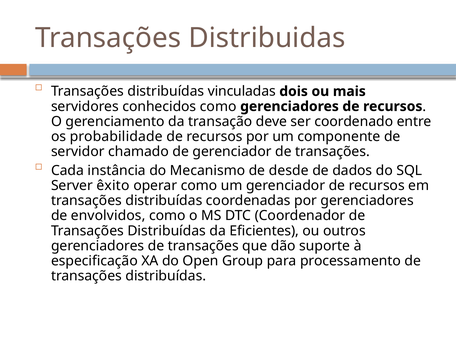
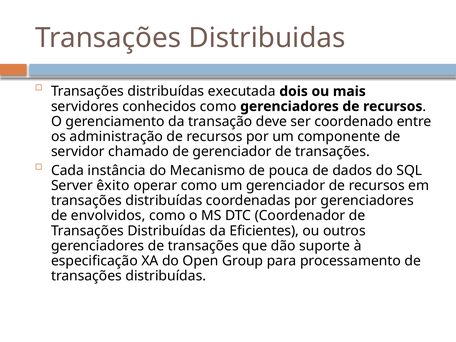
vinculadas: vinculadas -> executada (242, 91)
probabilidade: probabilidade -> administração (116, 137)
desde: desde -> pouca (289, 171)
